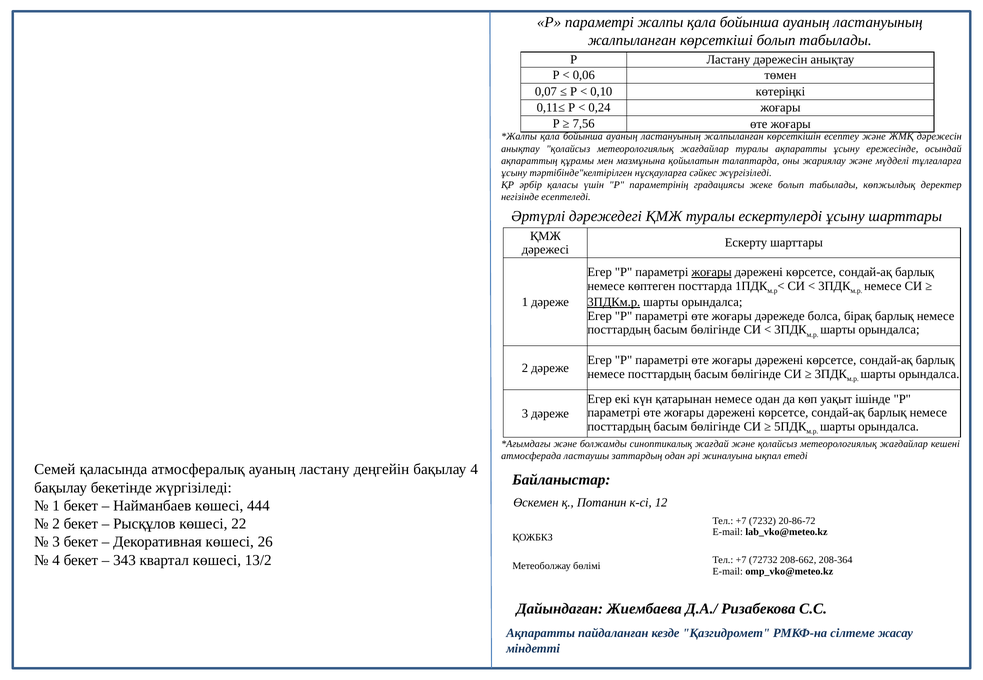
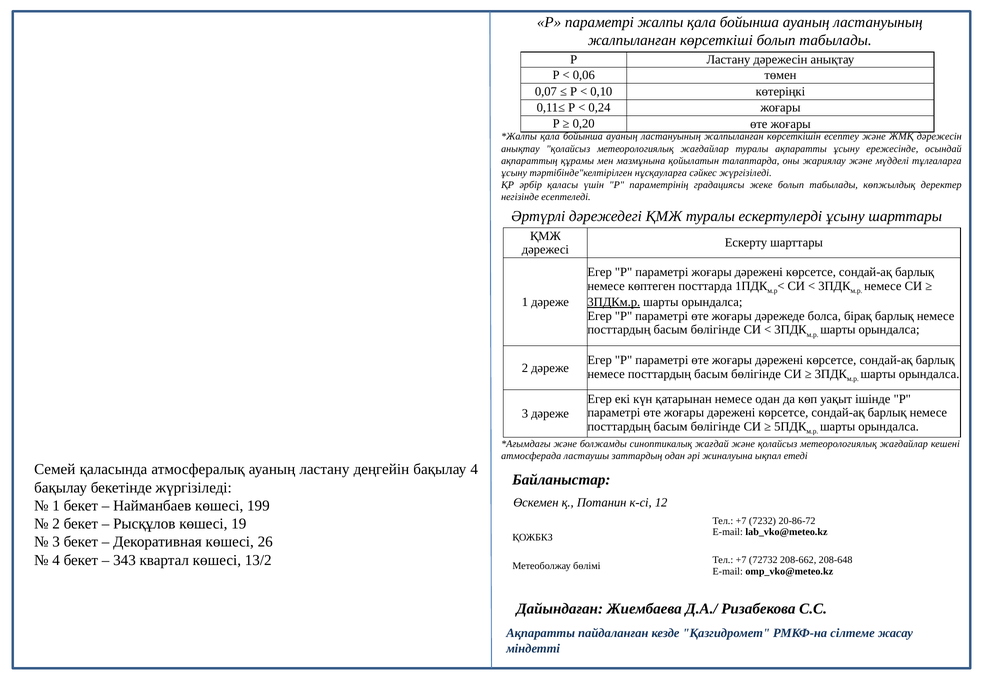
7,56: 7,56 -> 0,20 (584, 124)
жоғары underline: present -> none (712, 272)
444: 444 -> 199 (258, 506)
22: 22 -> 19 (239, 524)
208-364: 208-364 -> 208-648 (836, 561)
